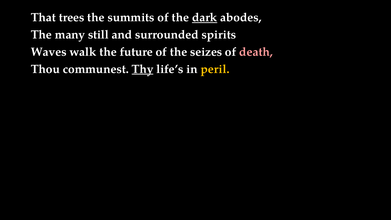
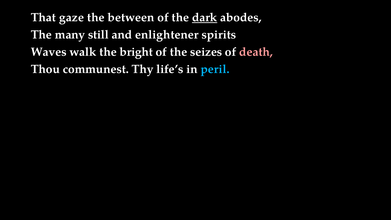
trees: trees -> gaze (72, 17)
summits: summits -> between (131, 17)
surrounded: surrounded -> enlightener (167, 35)
future: future -> bright (136, 52)
Thy underline: present -> none (143, 69)
peril colour: yellow -> light blue (215, 69)
